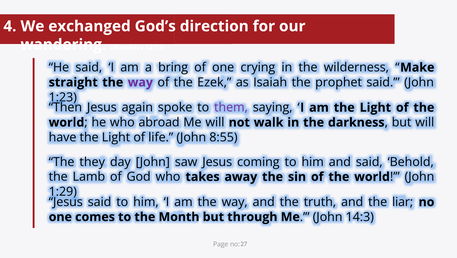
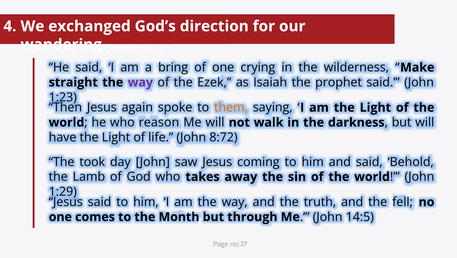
them colour: purple -> orange (231, 107)
abroad: abroad -> reason (159, 122)
8:55: 8:55 -> 8:72 (223, 137)
they: they -> took (92, 162)
liar: liar -> fell (403, 202)
14:3: 14:3 -> 14:5 (360, 217)
